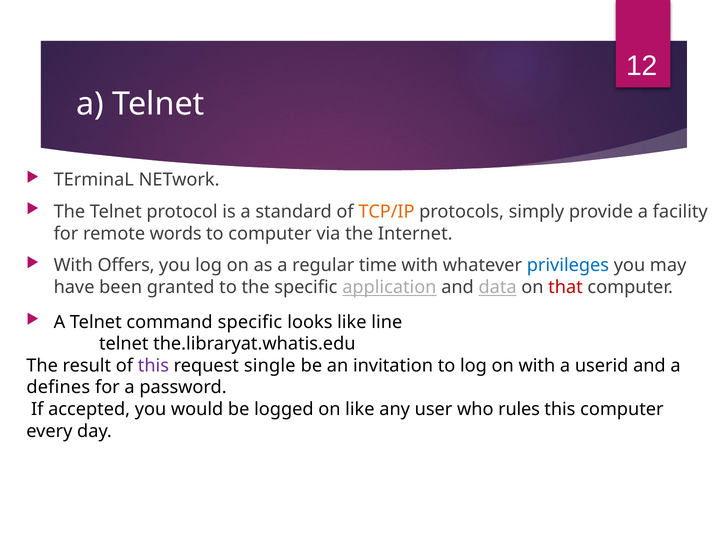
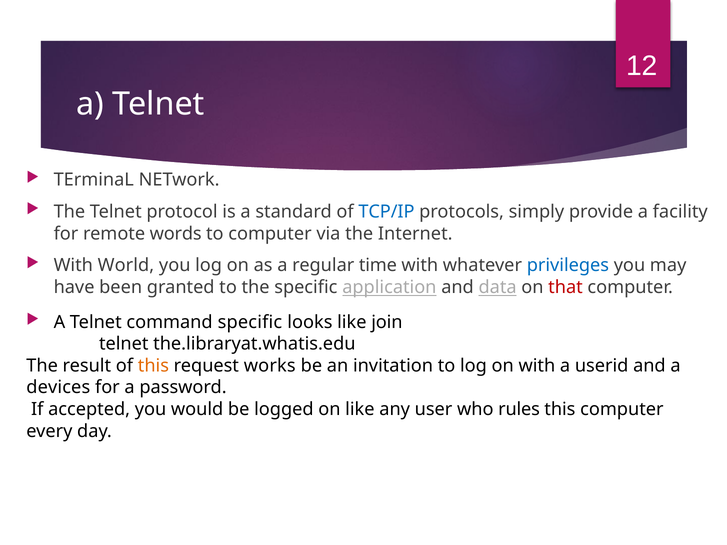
TCP/IP colour: orange -> blue (386, 212)
Offers: Offers -> World (126, 266)
line: line -> join (387, 322)
this colour: purple -> orange (153, 366)
single: single -> works (270, 366)
defines: defines -> devices (58, 388)
